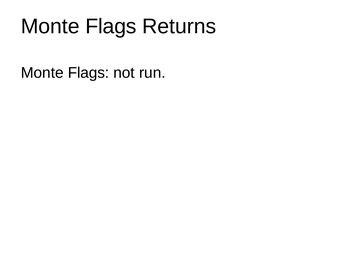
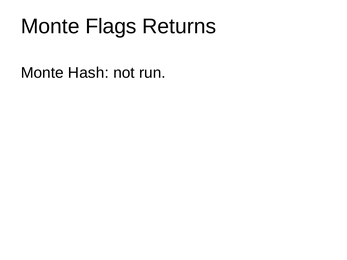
Flags: Flags -> Hash (88, 73)
